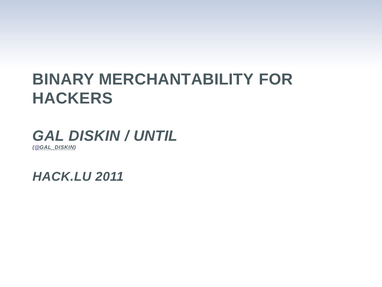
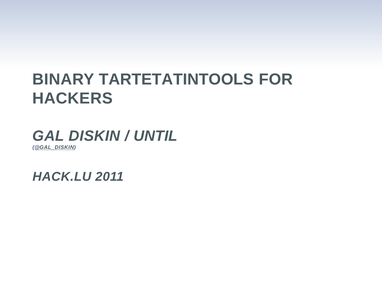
MERCHANTABILITY: MERCHANTABILITY -> TARTETATINTOOLS (176, 79)
